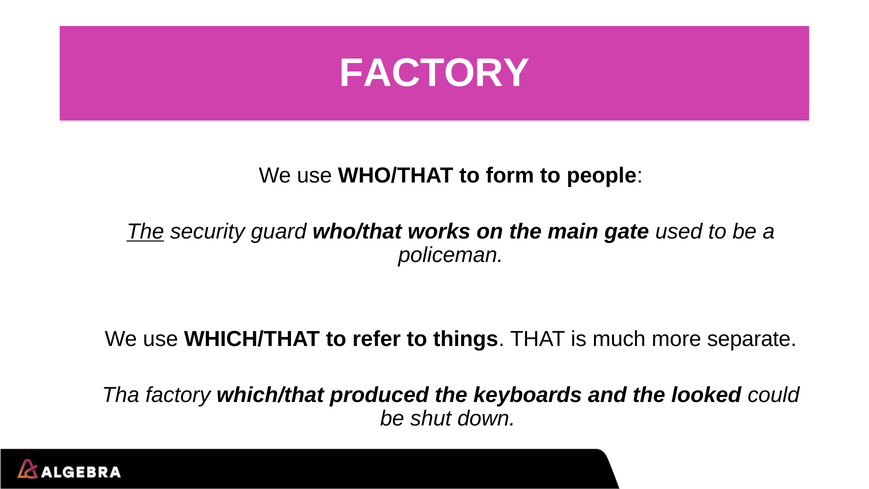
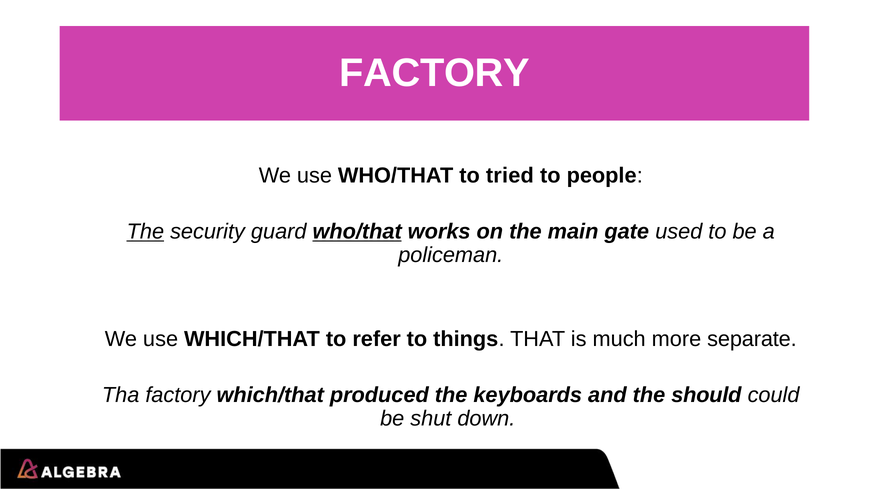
form: form -> tried (510, 176)
who/that underline: none -> present (357, 232)
looked: looked -> should (706, 395)
